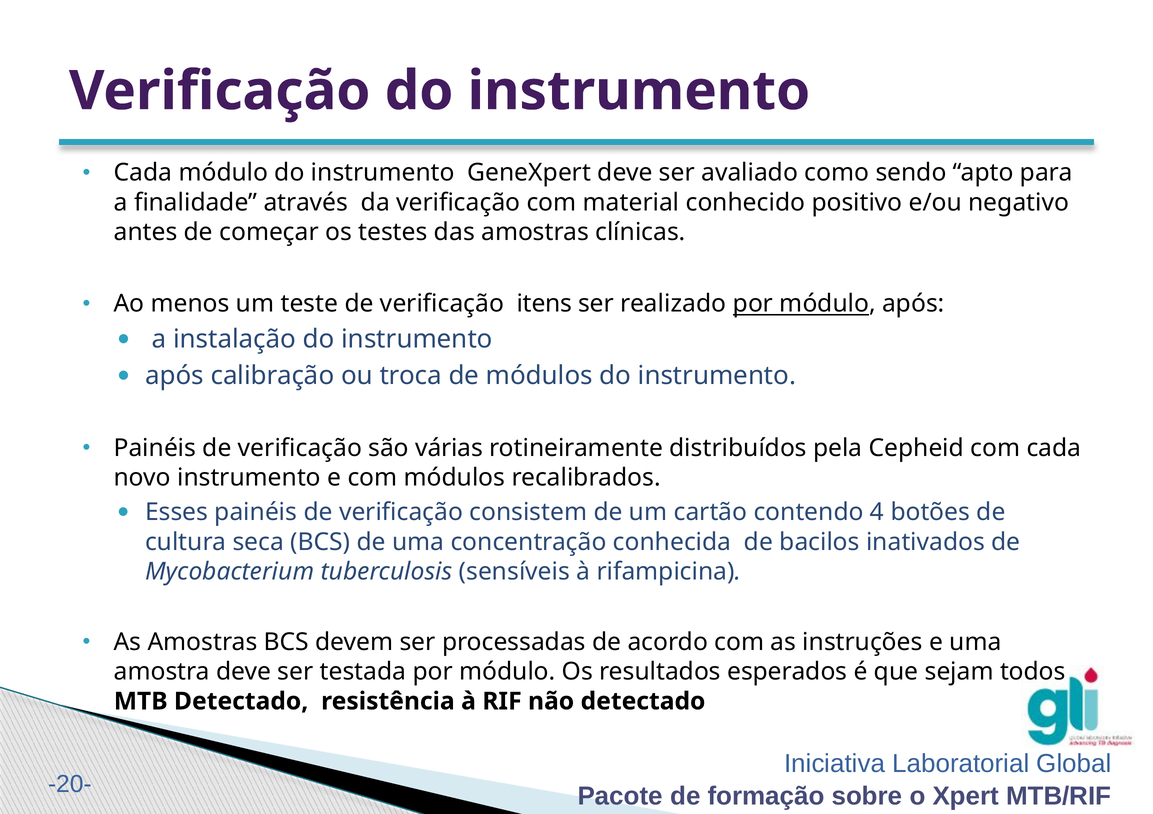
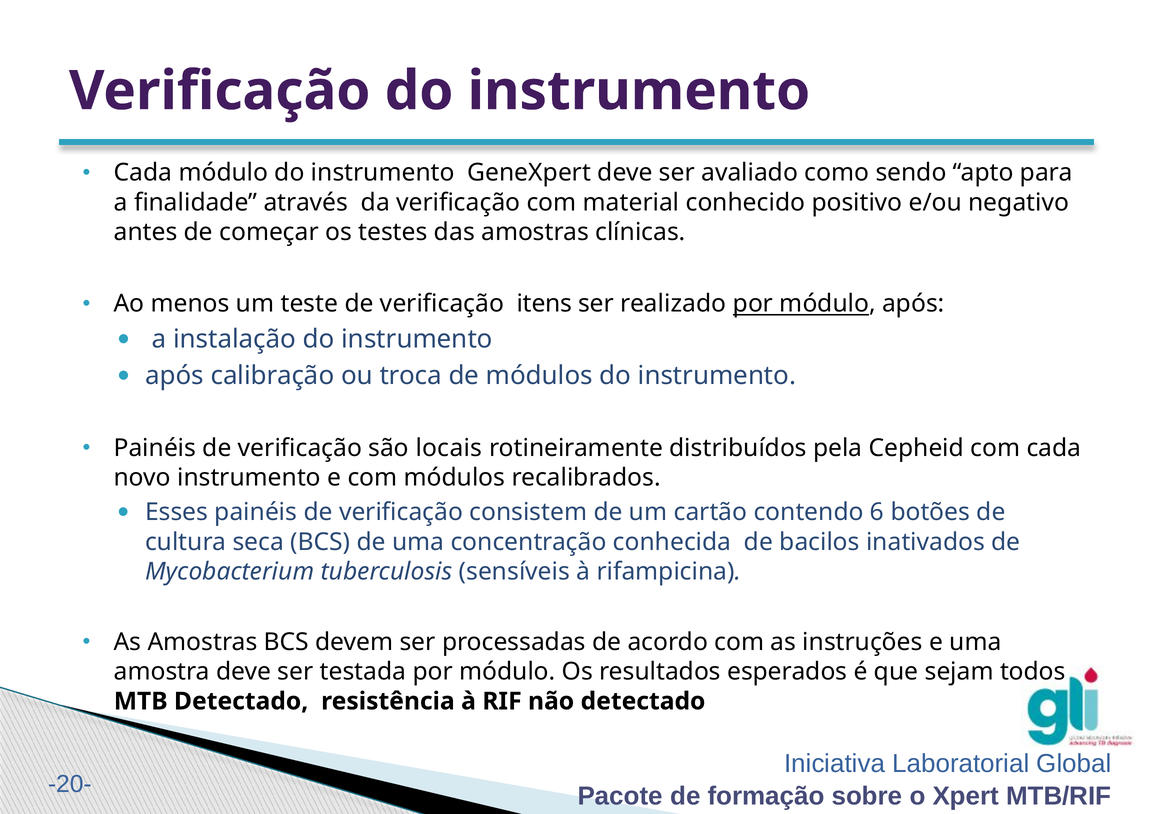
várias: várias -> locais (449, 448)
4: 4 -> 6 (877, 512)
